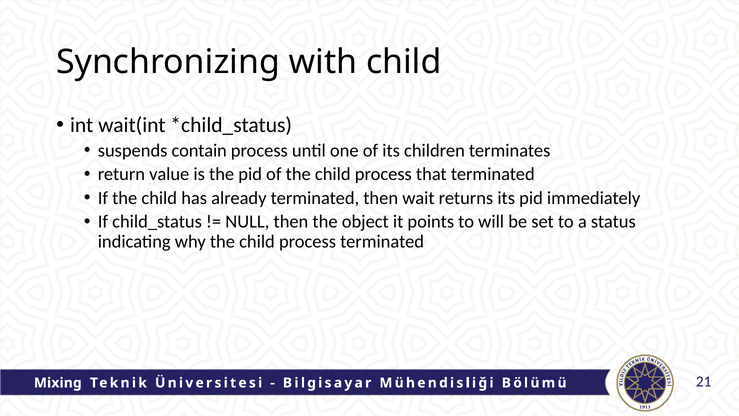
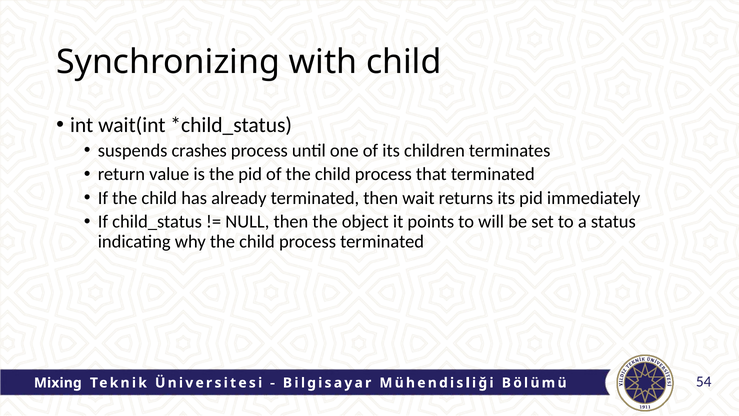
contain: contain -> crashes (199, 150)
21: 21 -> 54 (704, 381)
